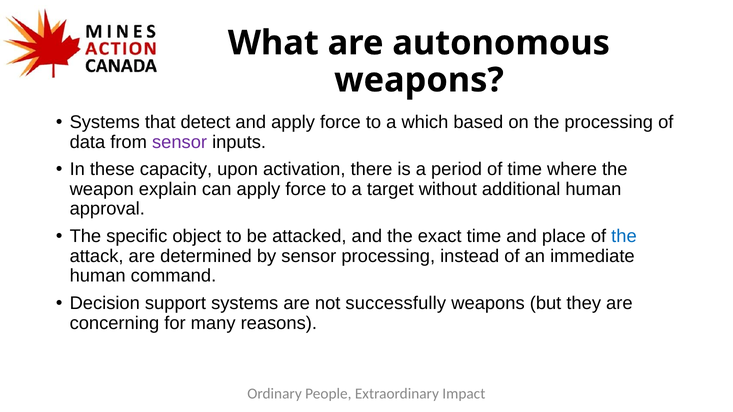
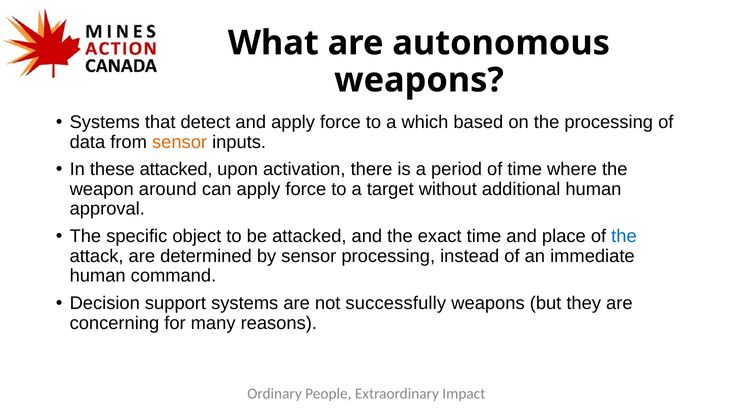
sensor colour: purple -> orange (180, 142)
these capacity: capacity -> attacked (176, 170)
explain: explain -> around (168, 189)
